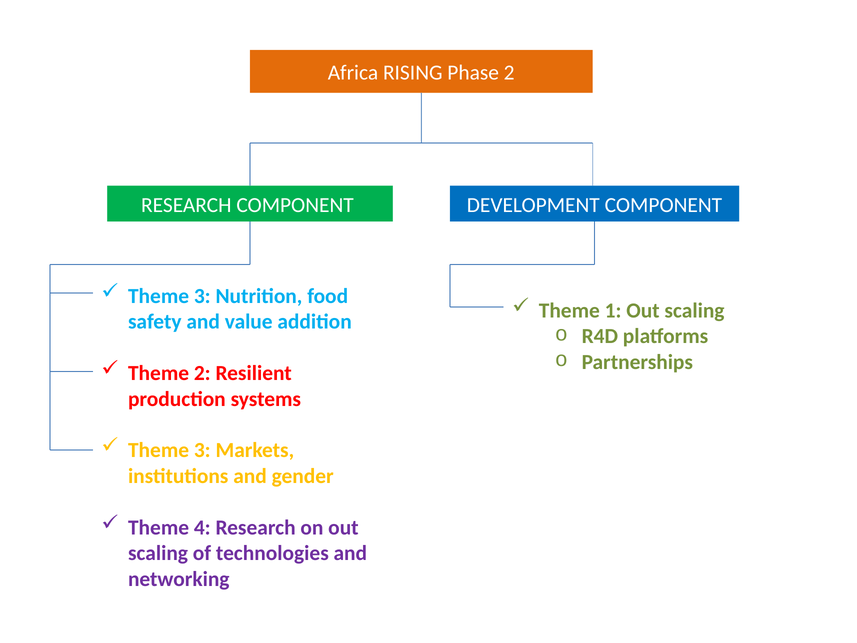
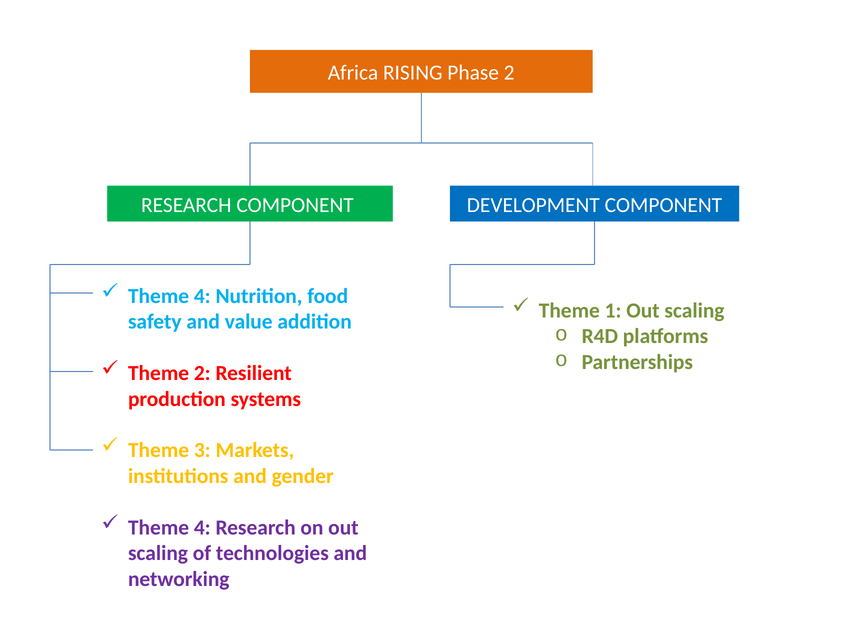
3: 3 -> 4 (202, 296)
